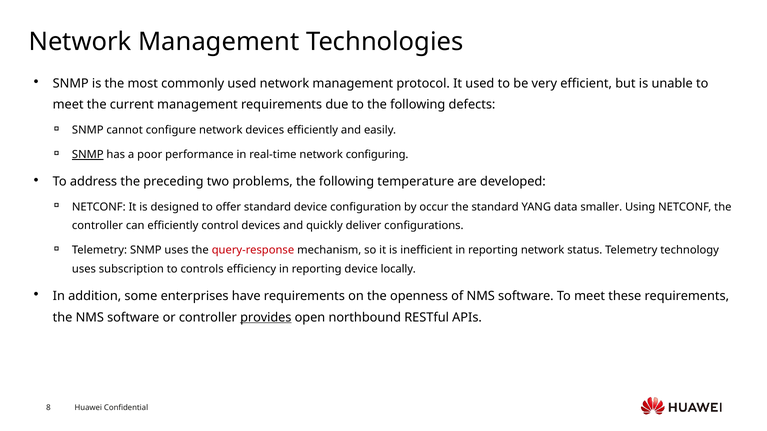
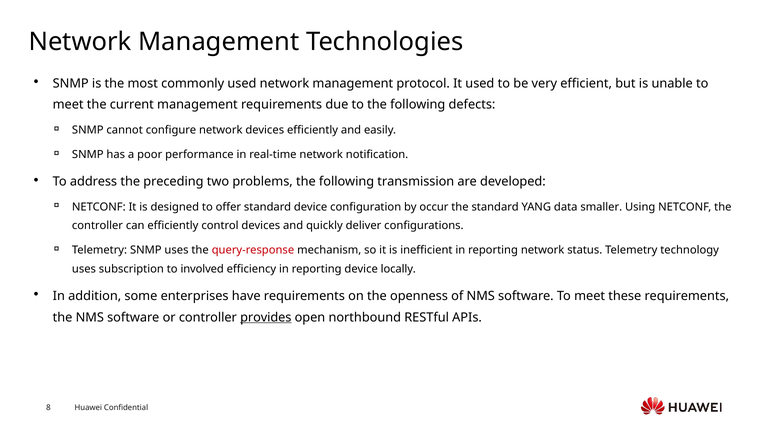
SNMP underline: present -> none (88, 155)
configuring: configuring -> notification (377, 155)
temperature: temperature -> transmission (416, 182)
controls: controls -> involved (202, 269)
